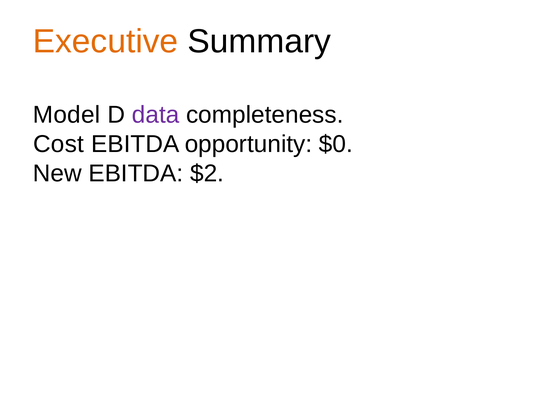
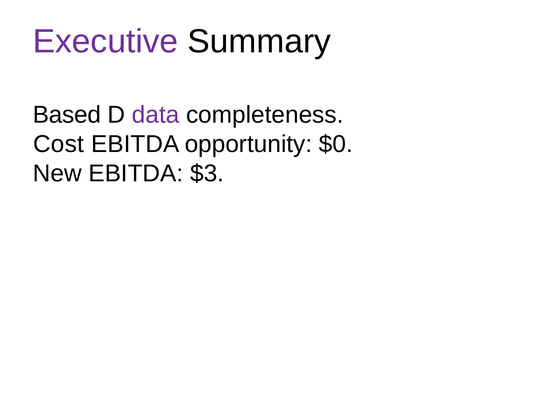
Executive colour: orange -> purple (106, 42)
Model: Model -> Based (67, 115)
$2: $2 -> $3 (207, 174)
